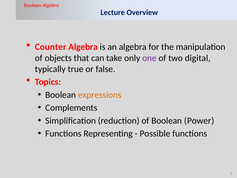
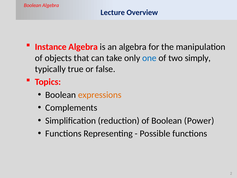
Counter: Counter -> Instance (51, 47)
one colour: purple -> blue (149, 58)
digital: digital -> simply (198, 58)
